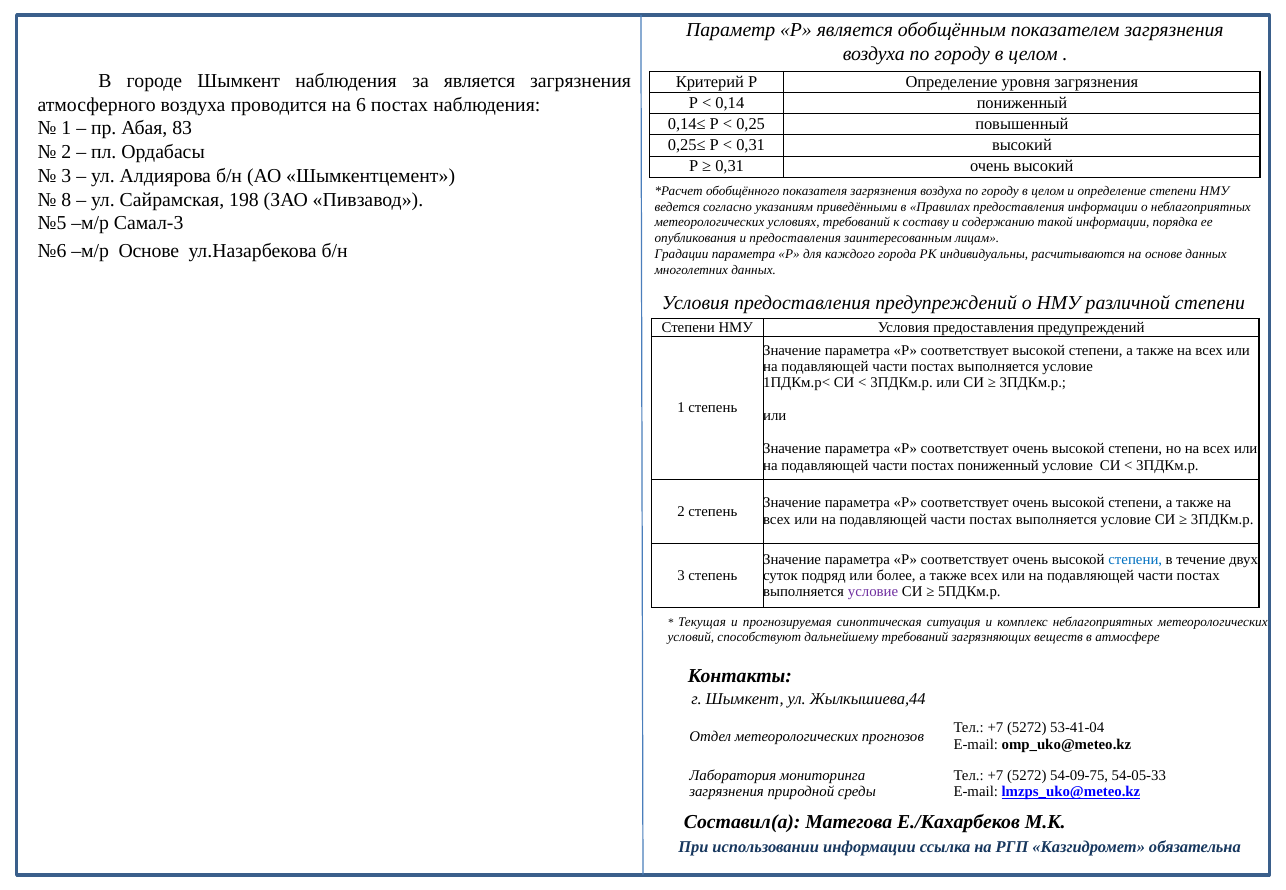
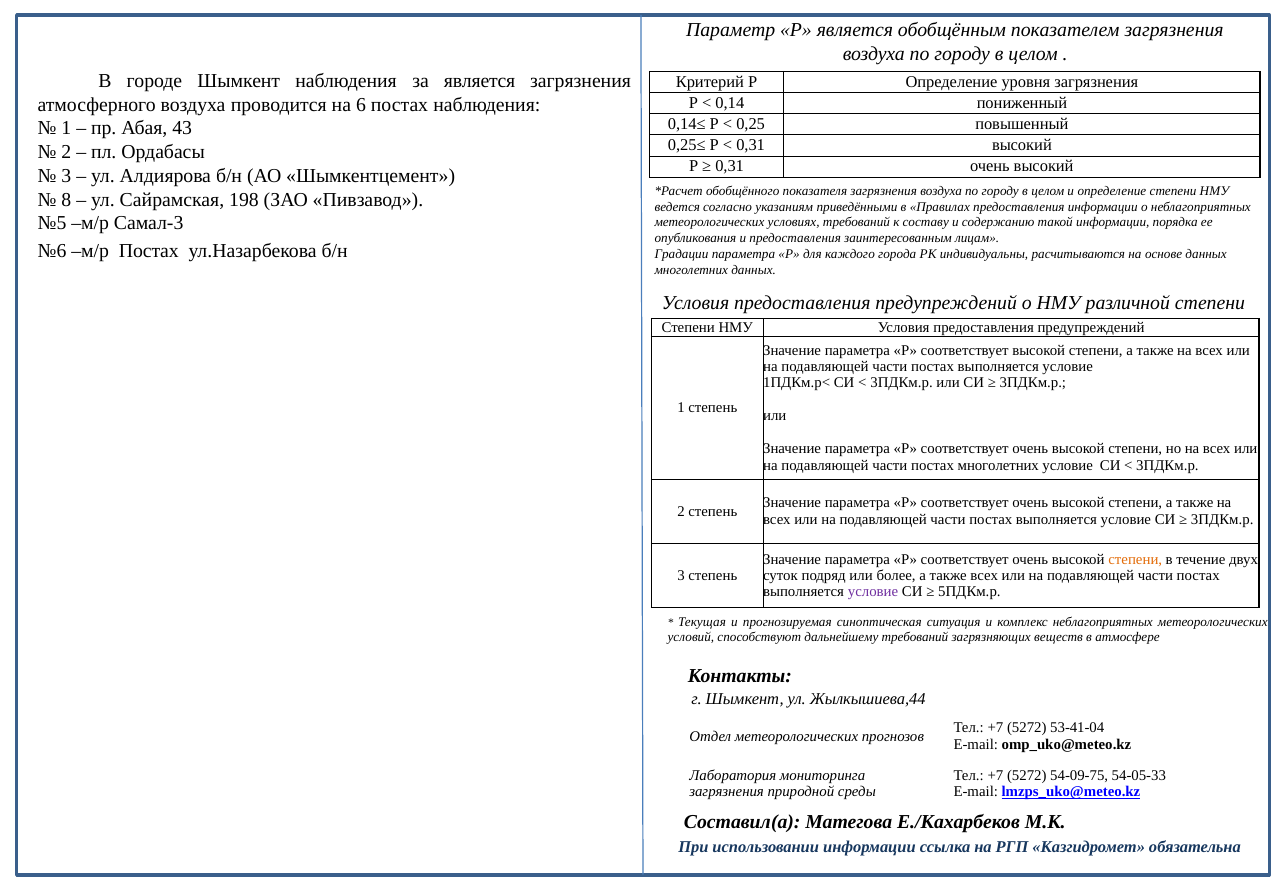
83: 83 -> 43 (182, 128)
м/р Основе: Основе -> Постах (149, 251)
постах пониженный: пониженный -> многолетних (998, 465)
степени colour: blue -> orange (1135, 559)
